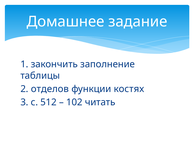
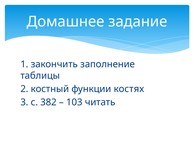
отделов: отделов -> костный (50, 89)
512: 512 -> 382 (49, 102)
102: 102 -> 103 (74, 102)
